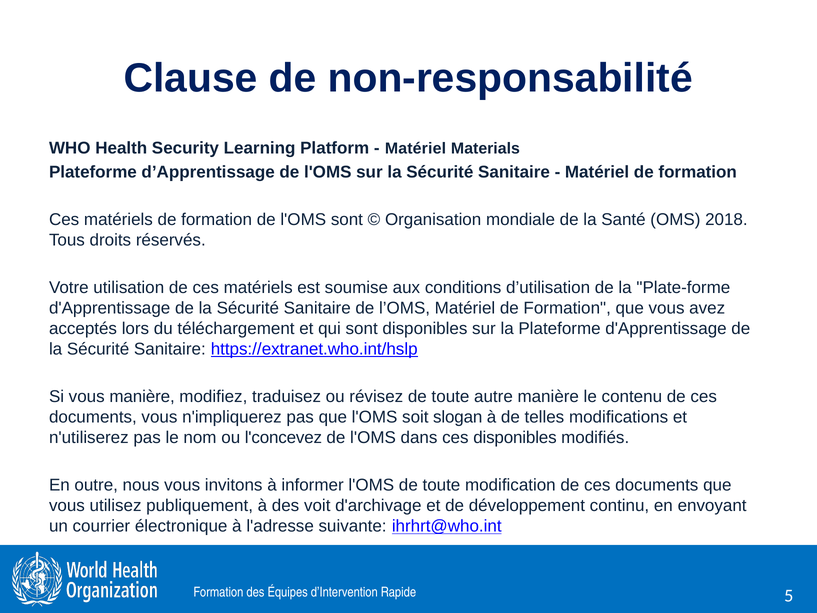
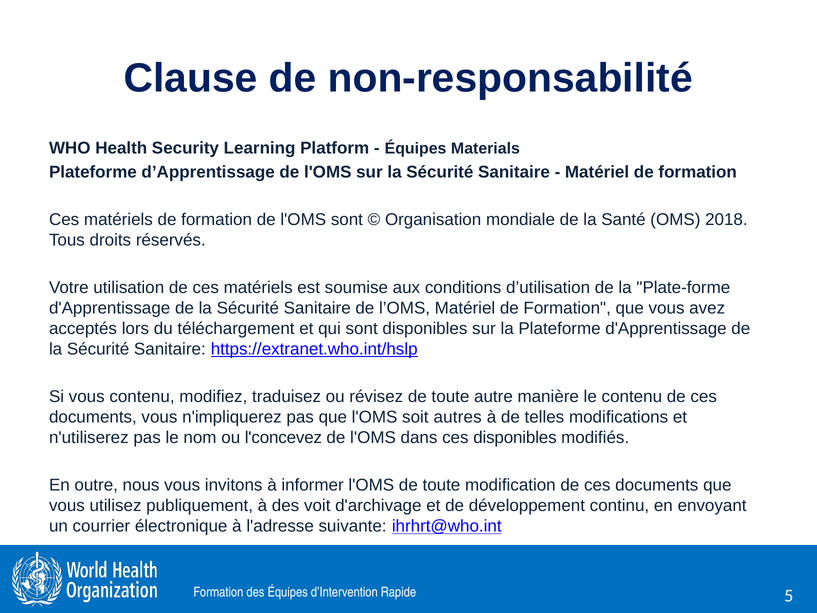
Matériel: Matériel -> Équipes (416, 148)
vous manière: manière -> contenu (142, 397)
slogan: slogan -> autres (458, 417)
